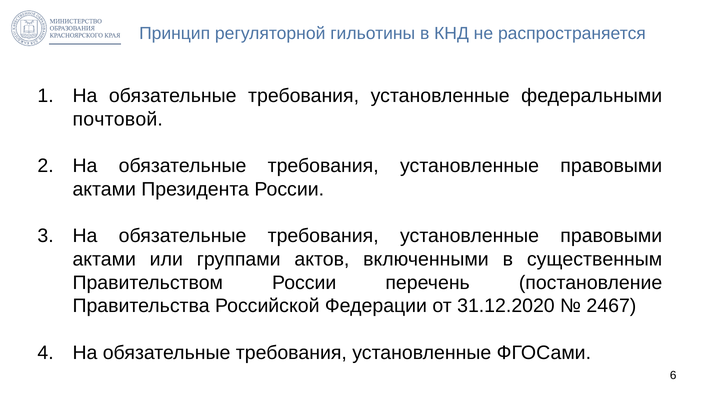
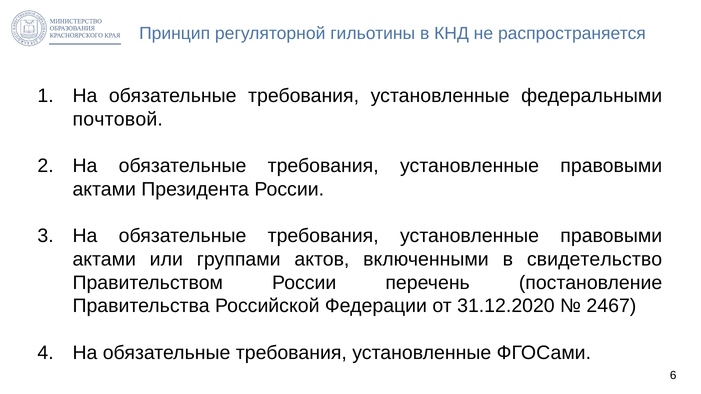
существенным: существенным -> свидетельство (595, 260)
